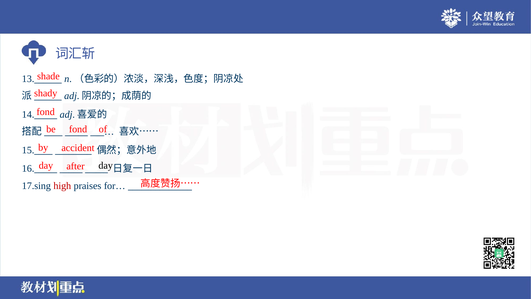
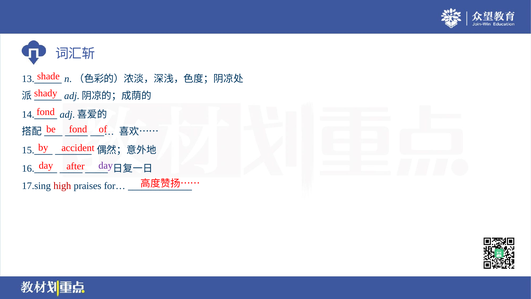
day colour: black -> purple (106, 165)
